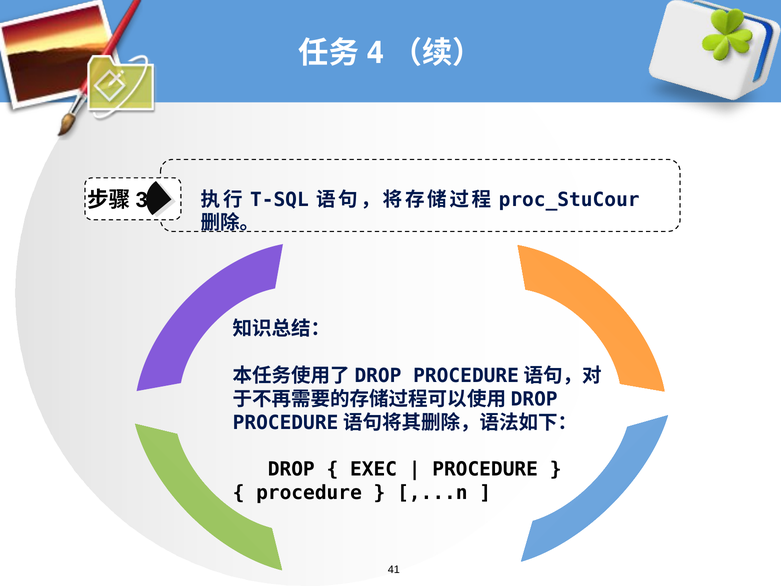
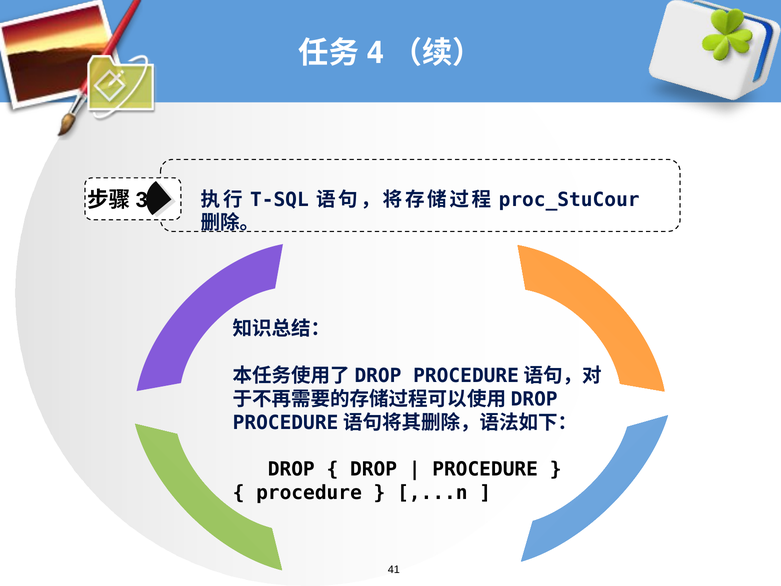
EXEC: EXEC -> DROP (374, 469)
